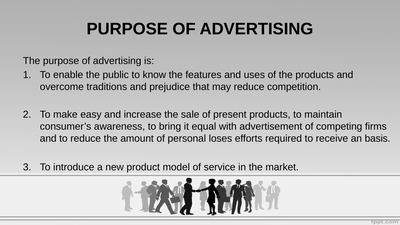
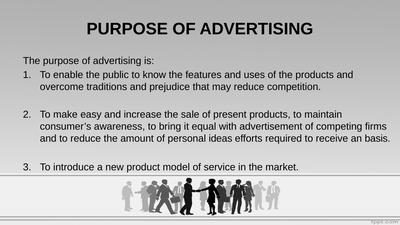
loses: loses -> ideas (220, 139)
